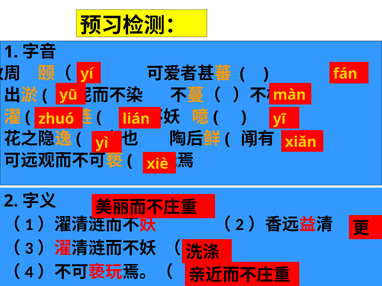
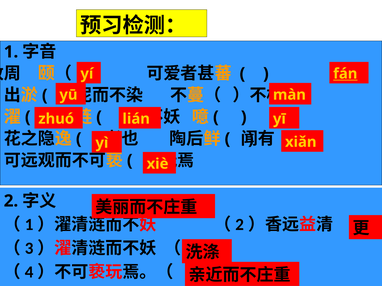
fán underline: none -> present (345, 74)
